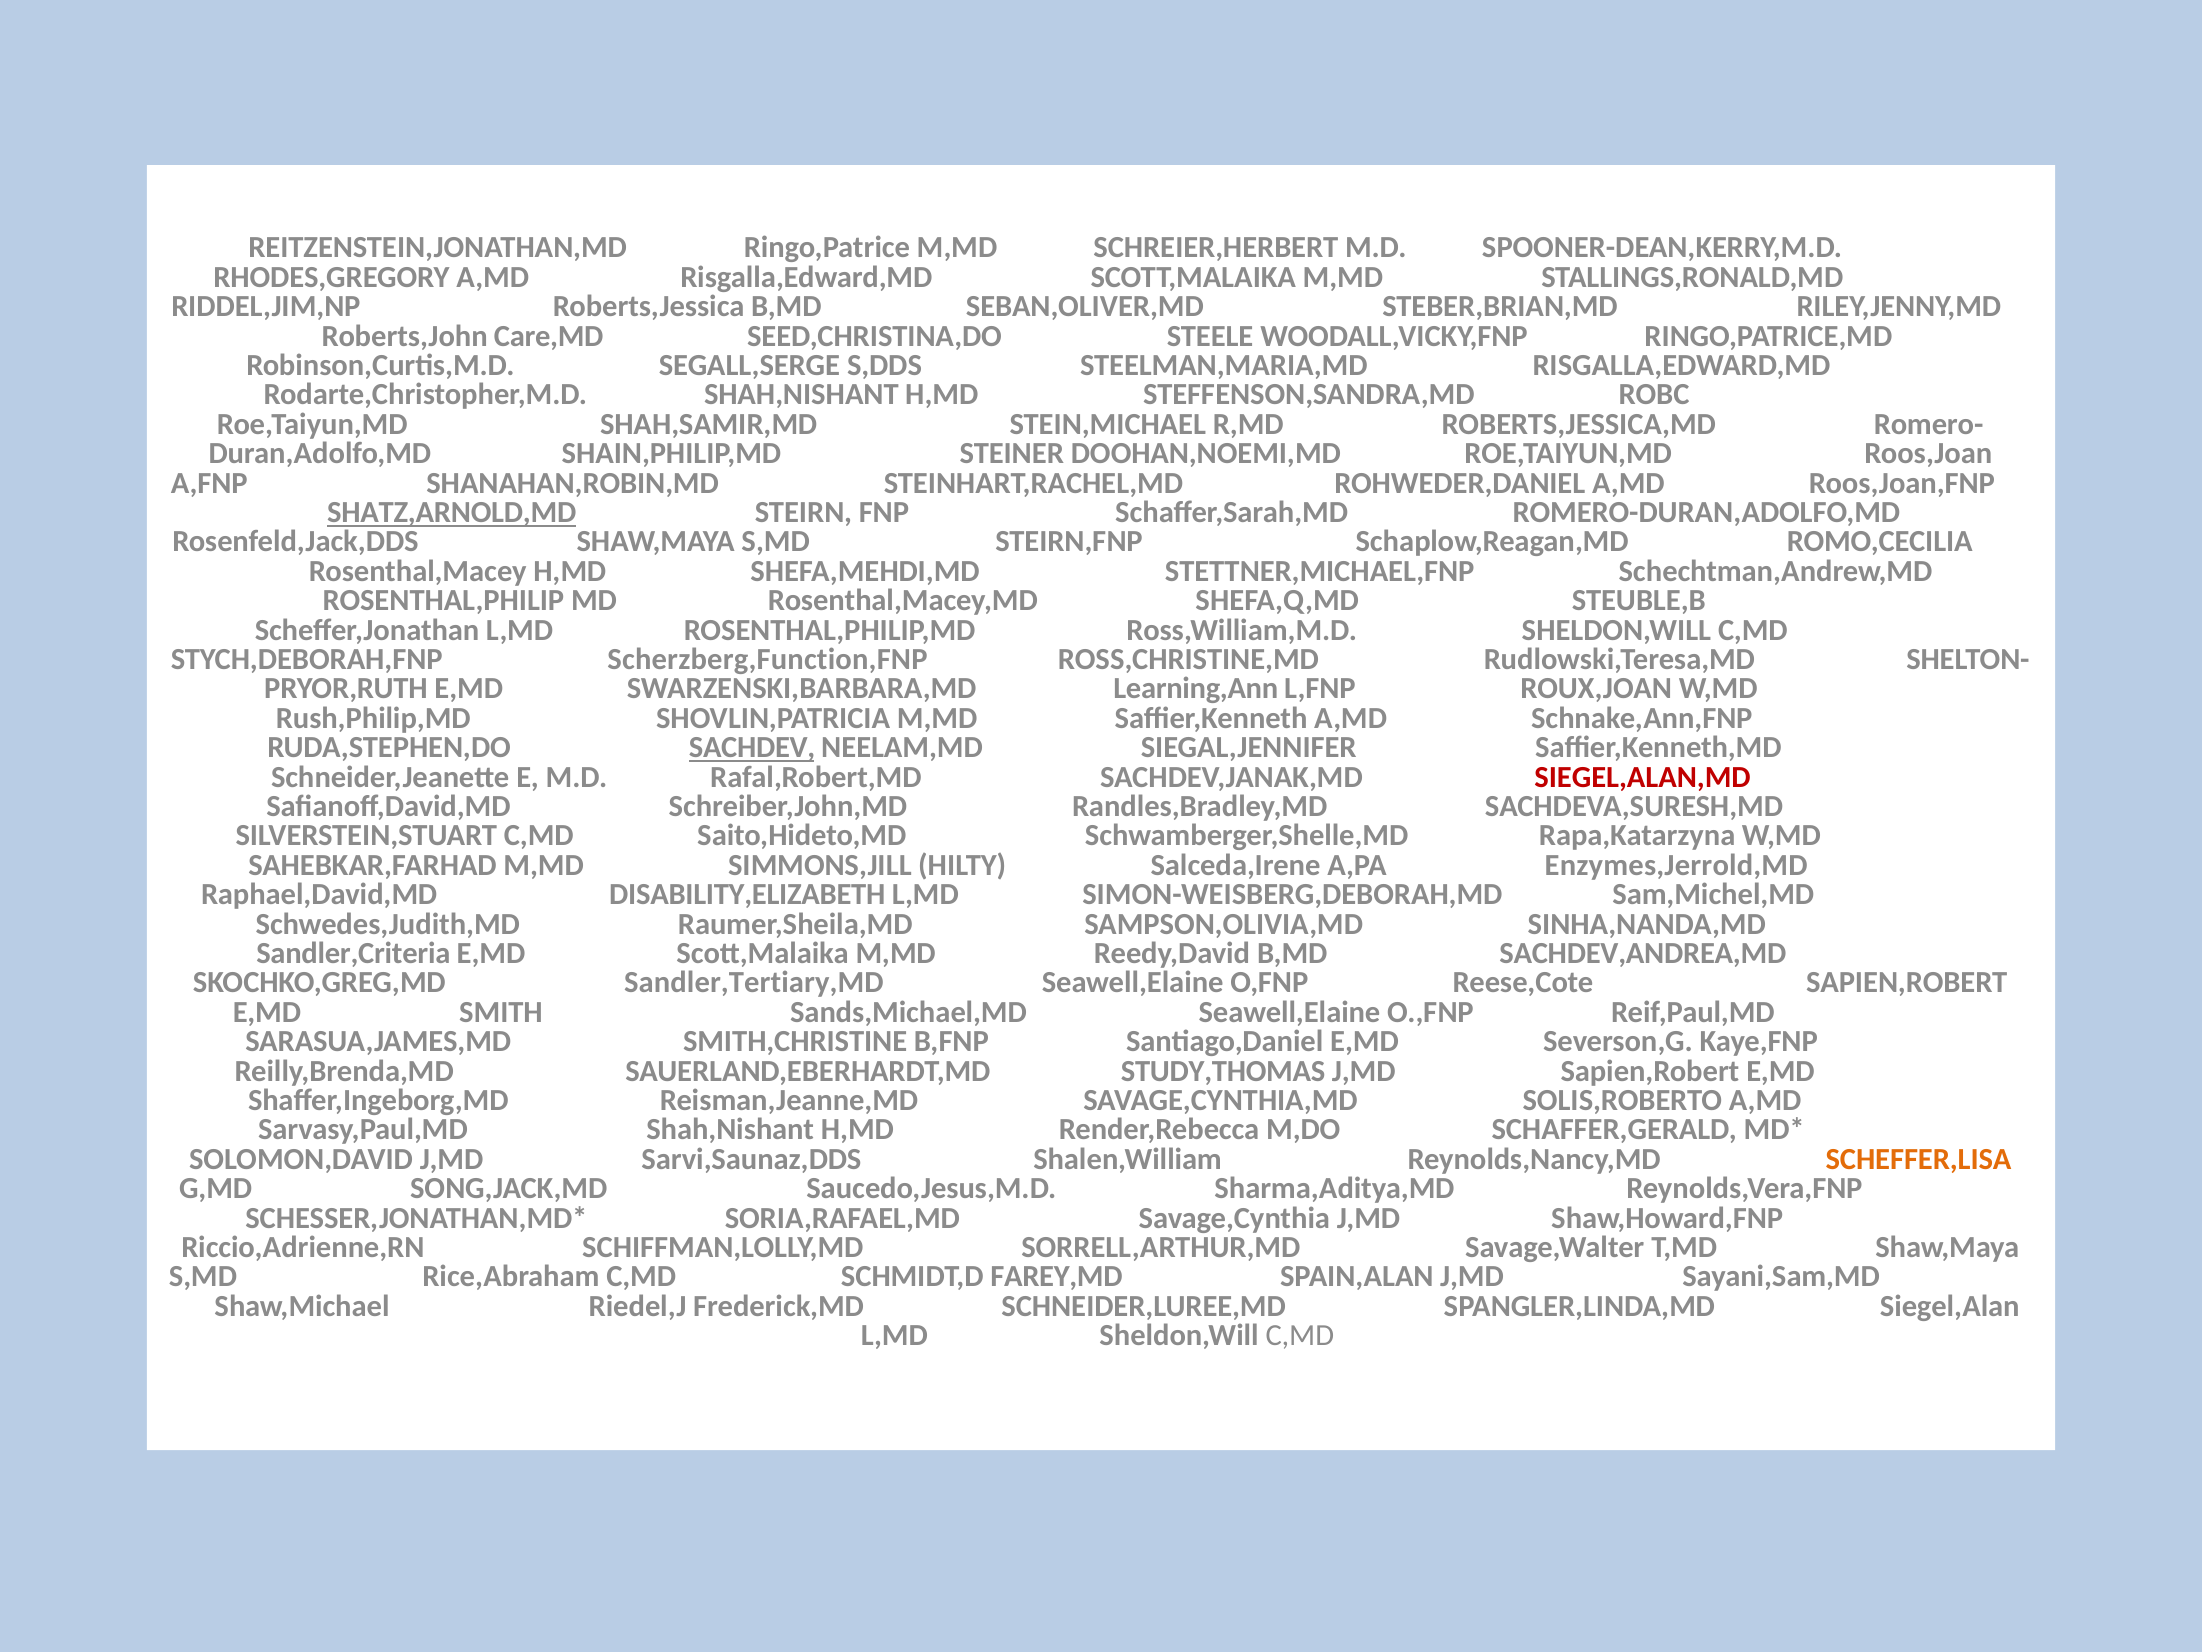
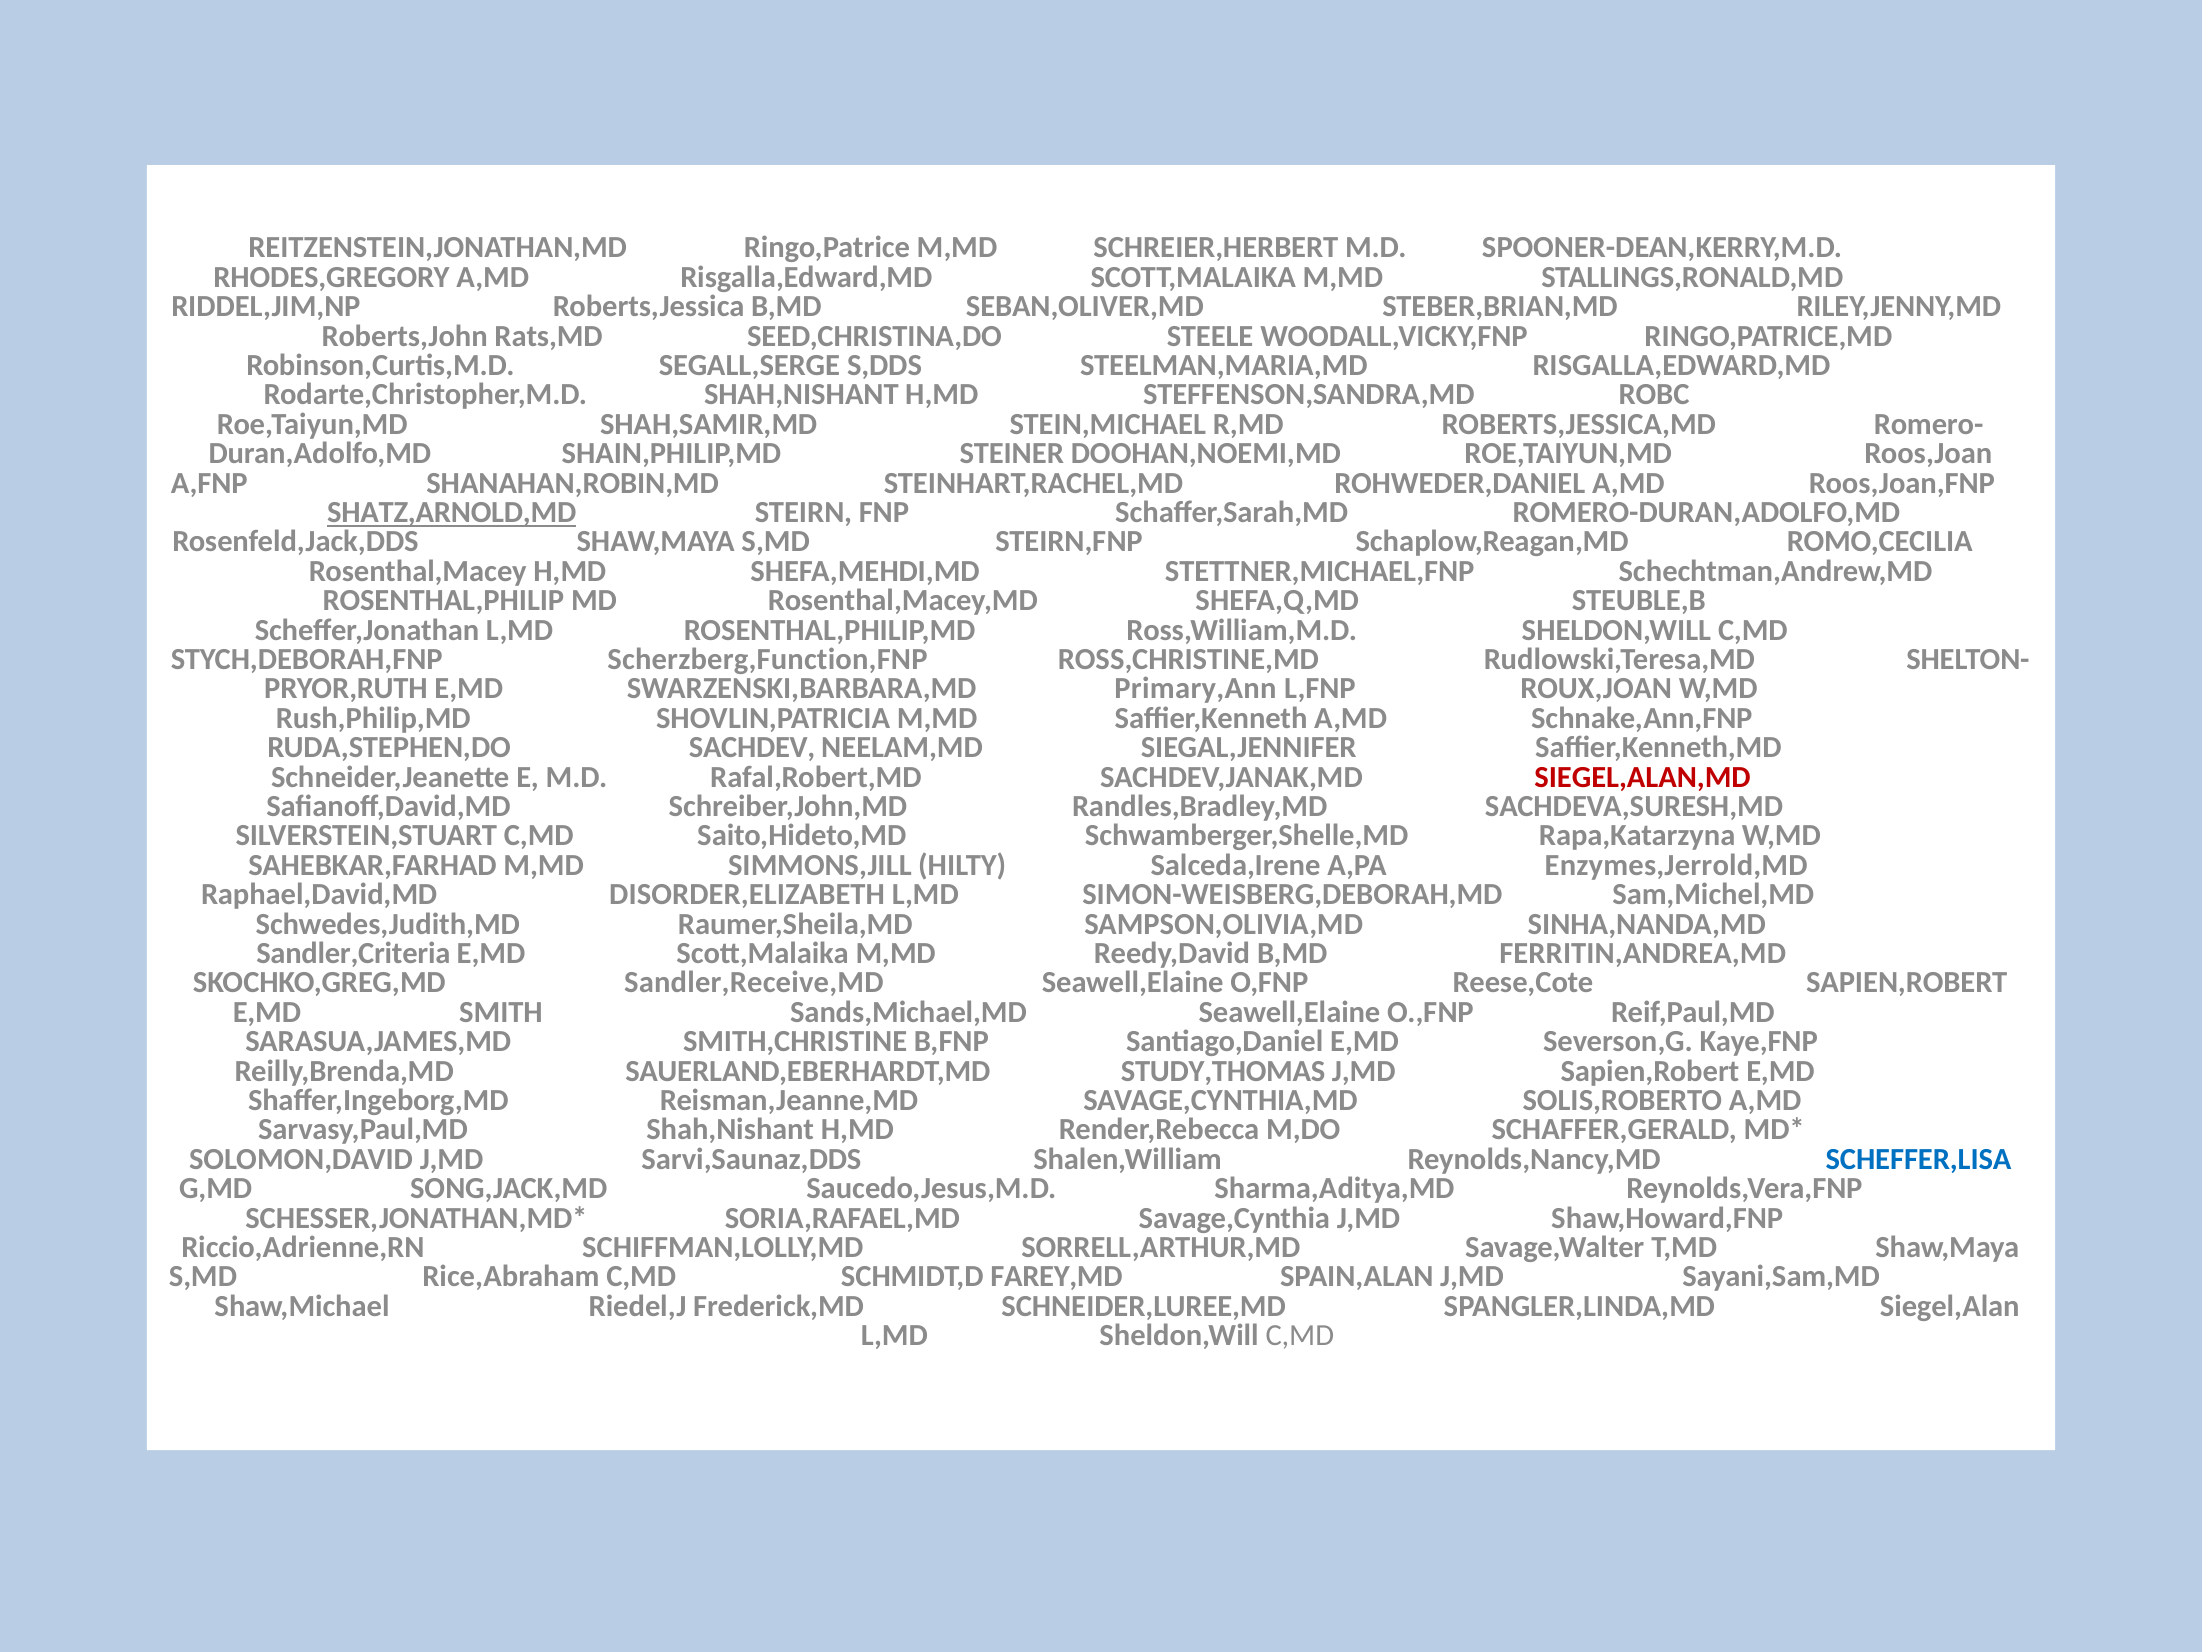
Care,MD: Care,MD -> Rats,MD (549, 336)
Learning,Ann: Learning,Ann -> Primary,Ann (1195, 689)
SACHDEV underline: present -> none (752, 747)
DISABILITY,ELIZABETH: DISABILITY,ELIZABETH -> DISORDER,ELIZABETH (747, 894)
SACHDEV,ANDREA,MD: SACHDEV,ANDREA,MD -> FERRITIN,ANDREA,MD (1643, 953)
Sandler,Tertiary,MD: Sandler,Tertiary,MD -> Sandler,Receive,MD (754, 983)
SCHEFFER,LISA colour: orange -> blue (1919, 1159)
